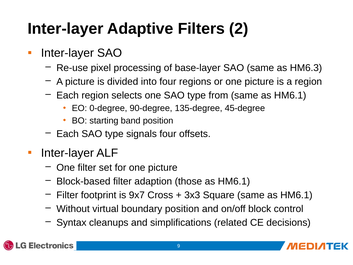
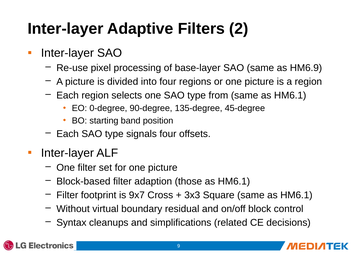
HM6.3: HM6.3 -> HM6.9 (306, 68)
boundary position: position -> residual (182, 209)
